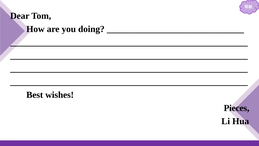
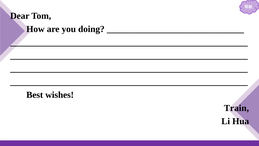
Pieces: Pieces -> Train (236, 108)
